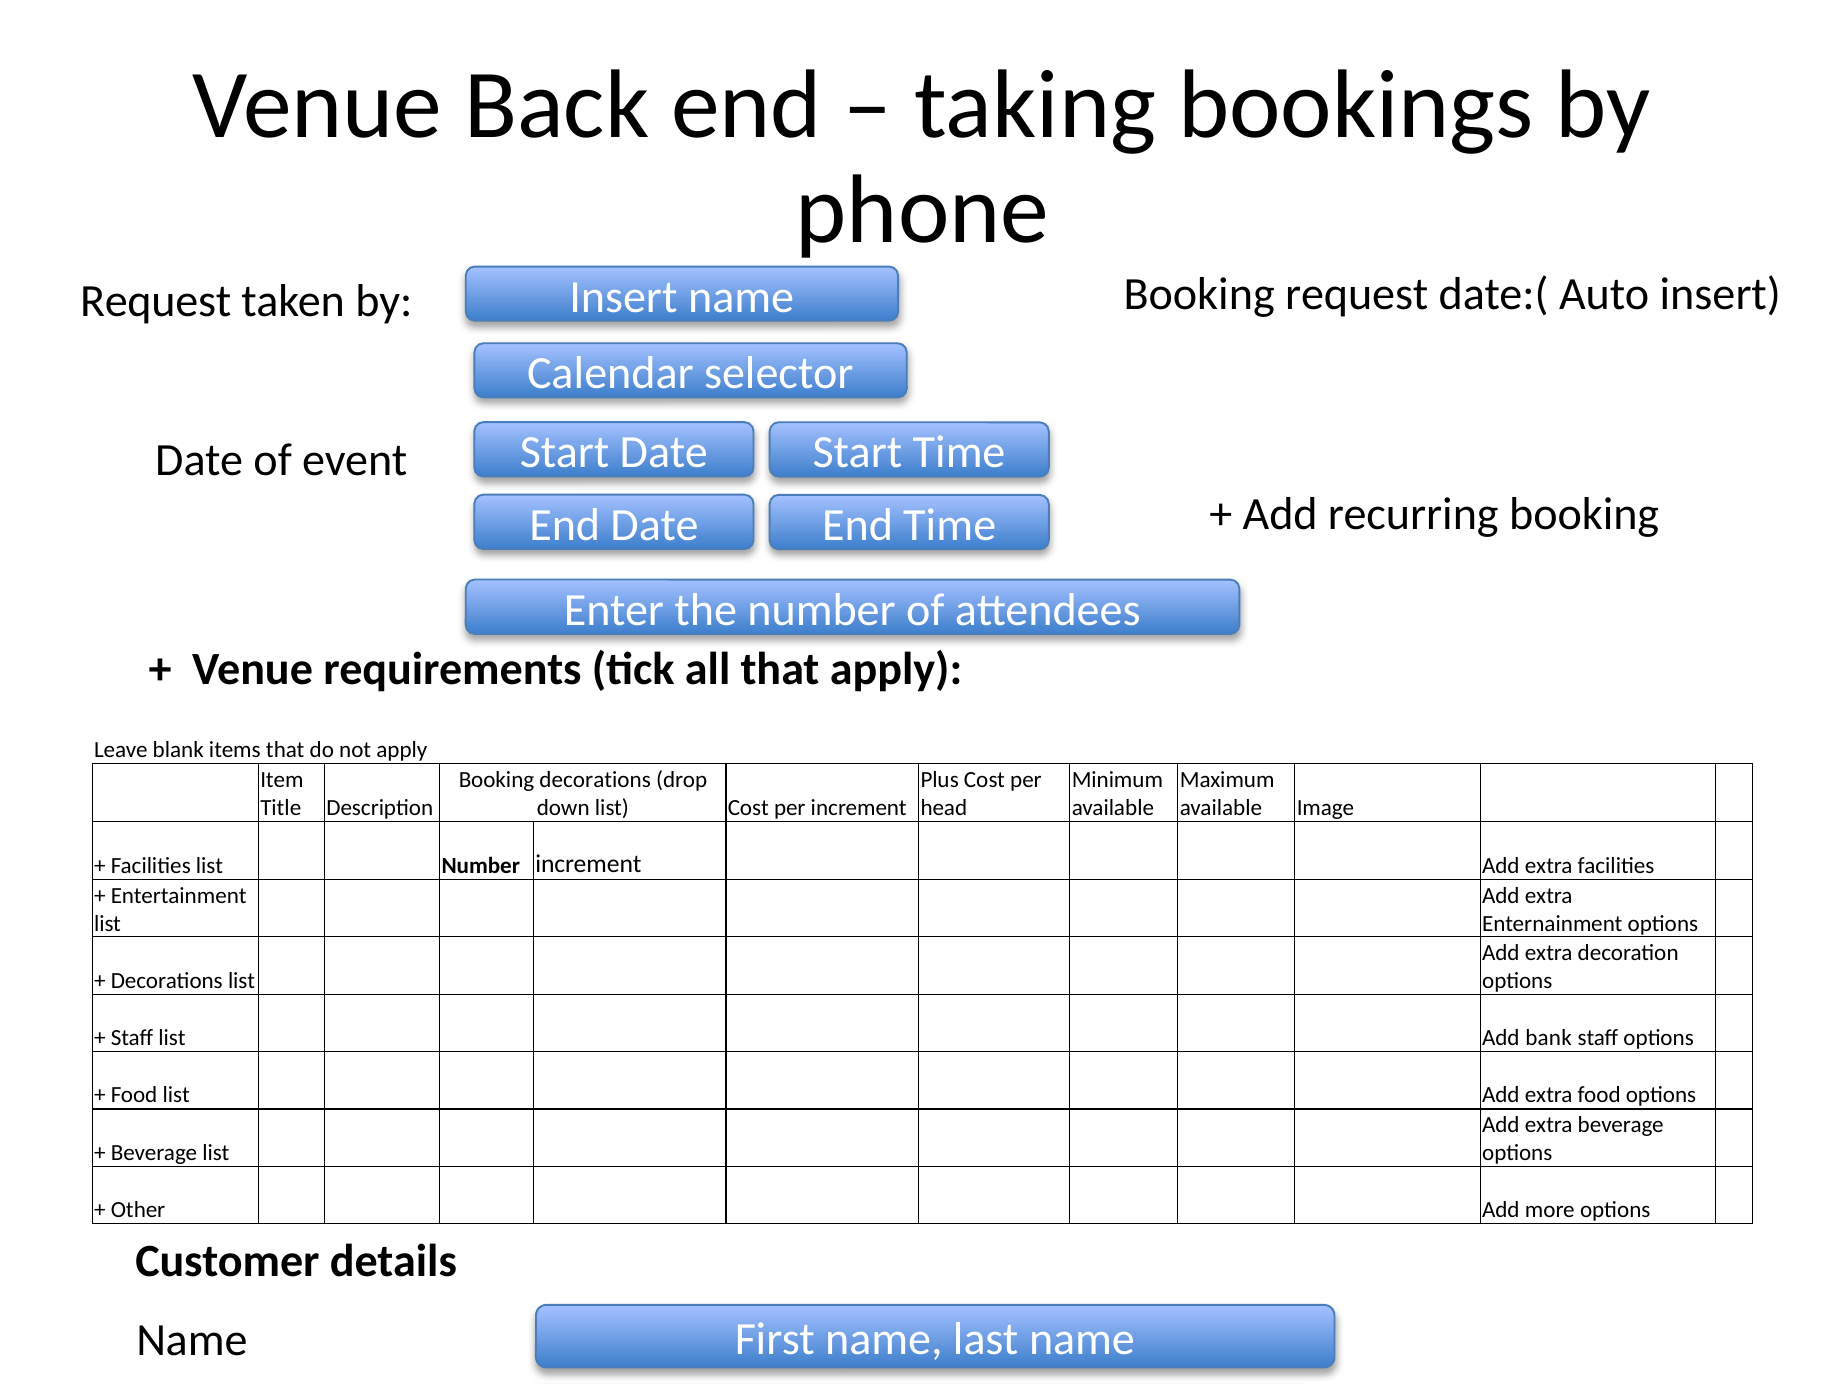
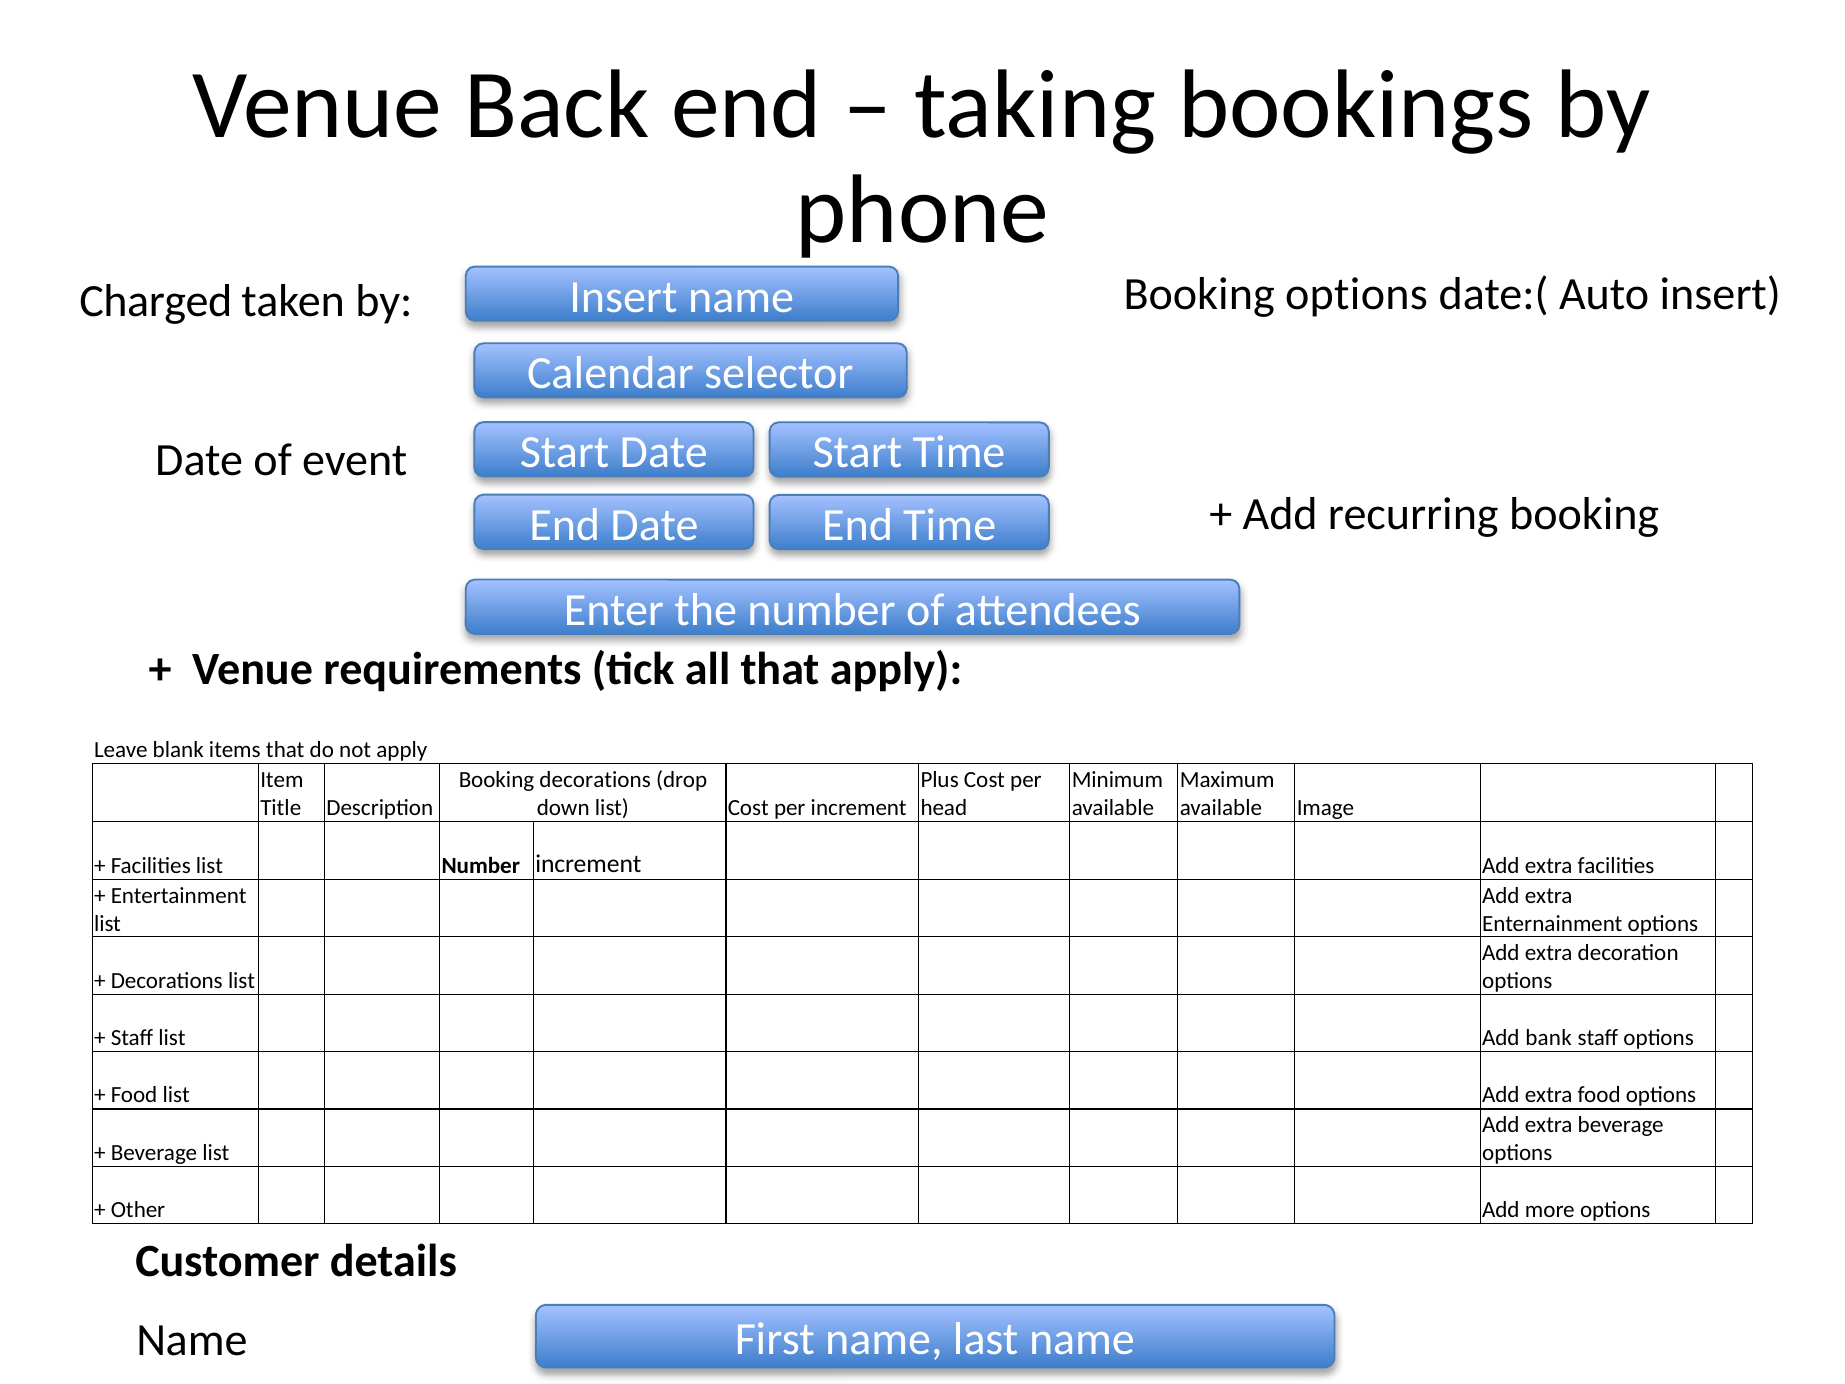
Request: Request -> Charged (156, 301)
name Booking request: request -> options (1357, 295)
